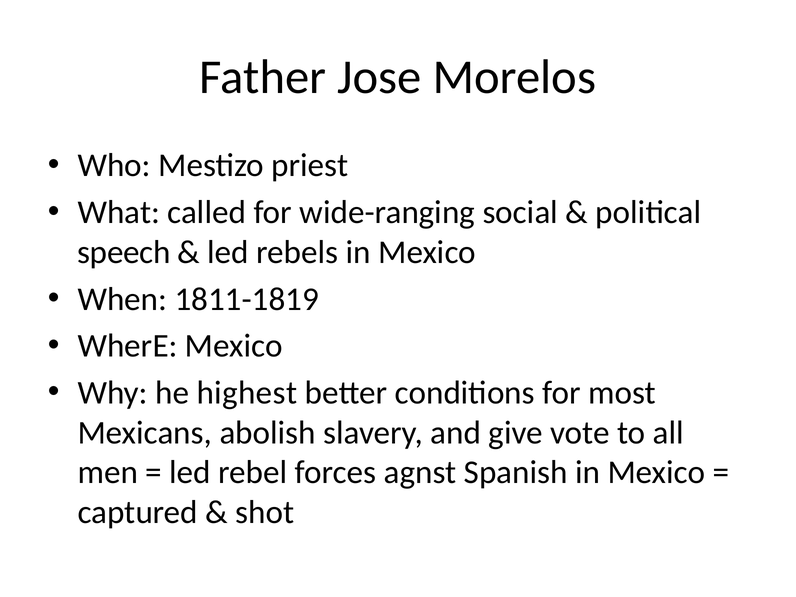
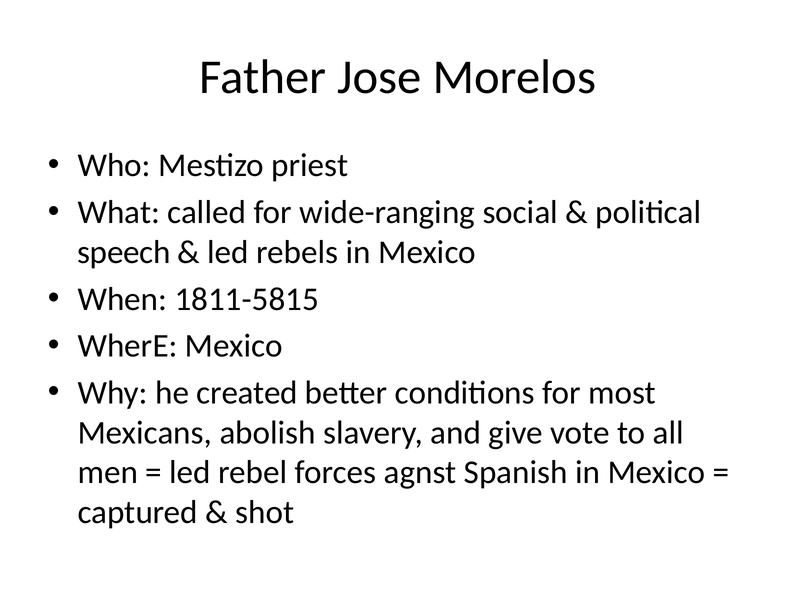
1811-1819: 1811-1819 -> 1811-5815 (247, 299)
highest: highest -> created (247, 393)
